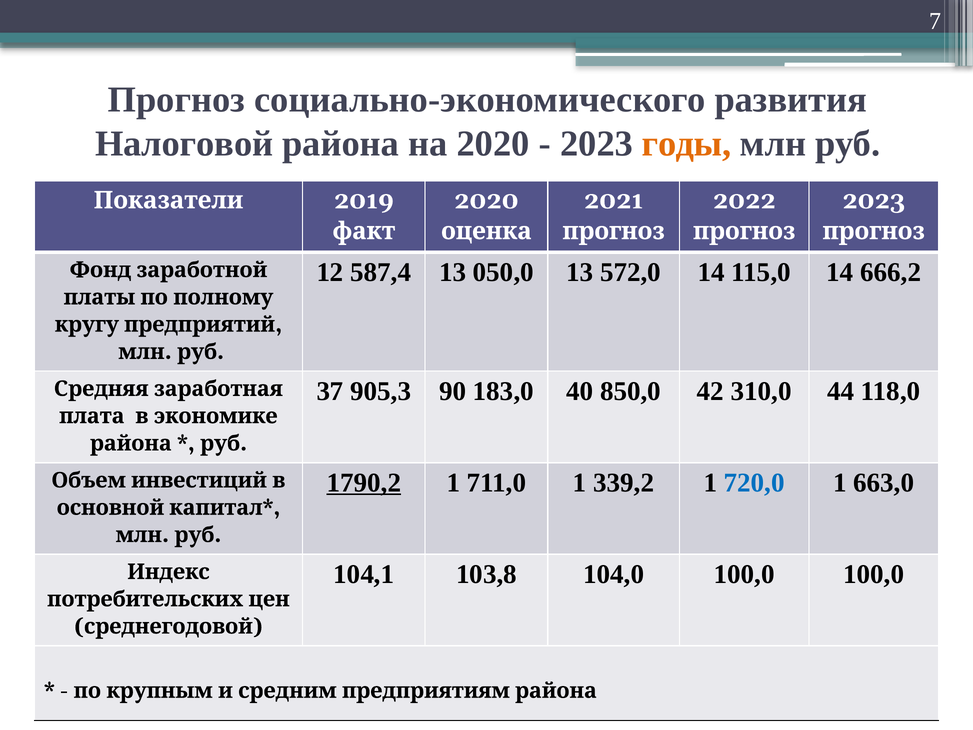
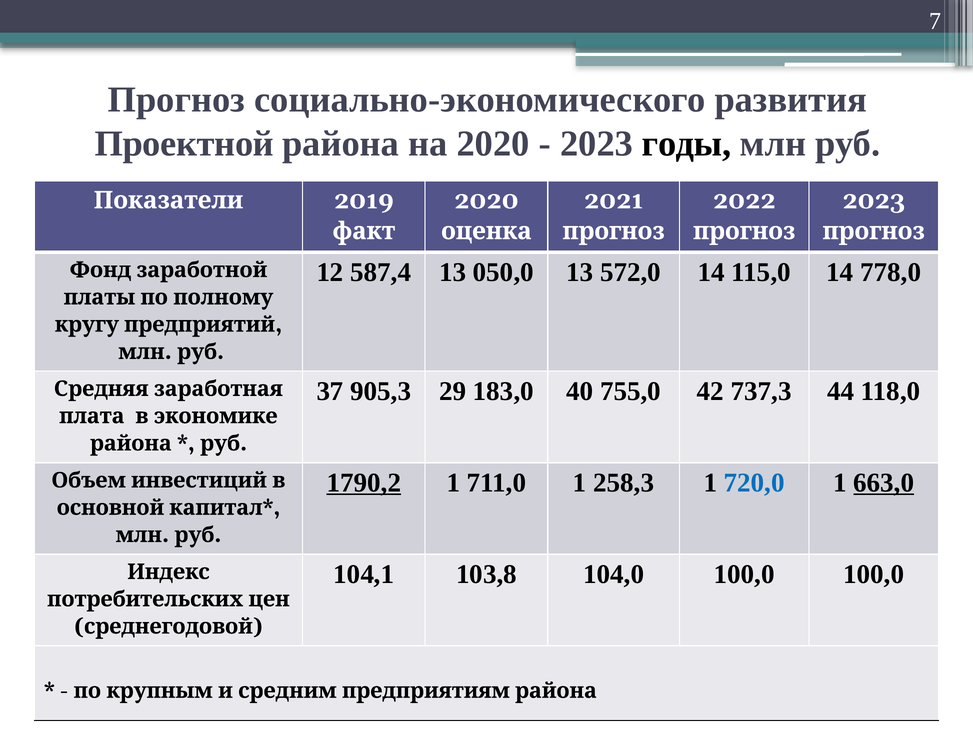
Налоговой: Налоговой -> Проектной (184, 144)
годы colour: orange -> black (687, 144)
666,2: 666,2 -> 778,0 (891, 272)
90: 90 -> 29 (453, 391)
850,0: 850,0 -> 755,0 (631, 391)
310,0: 310,0 -> 737,3 (761, 391)
339,2: 339,2 -> 258,3 (624, 483)
663,0 underline: none -> present (884, 483)
